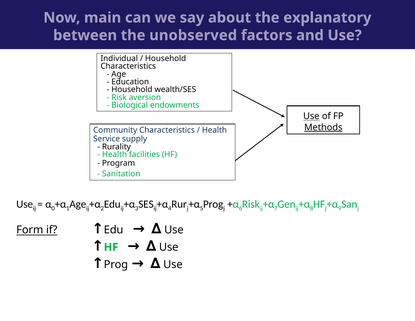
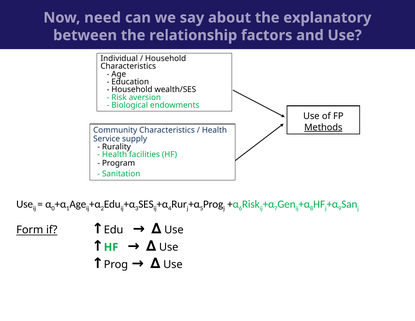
main: main -> need (103, 18)
unobserved: unobserved -> relationship (193, 35)
Use underline: present -> none (311, 116)
